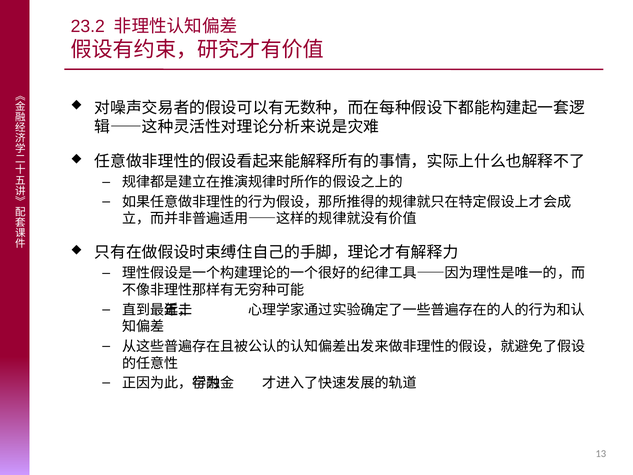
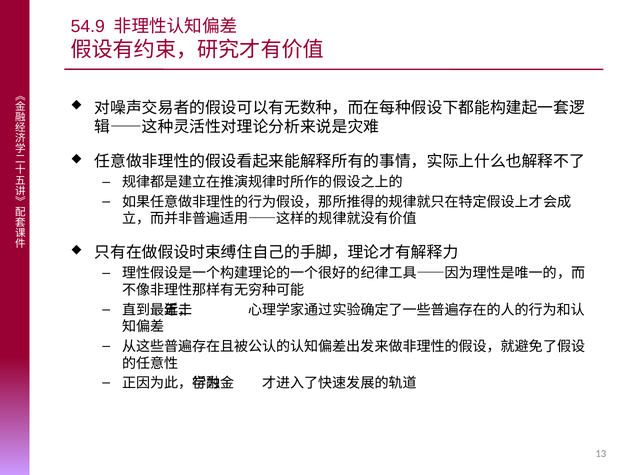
23.2: 23.2 -> 54.9 (88, 26)
